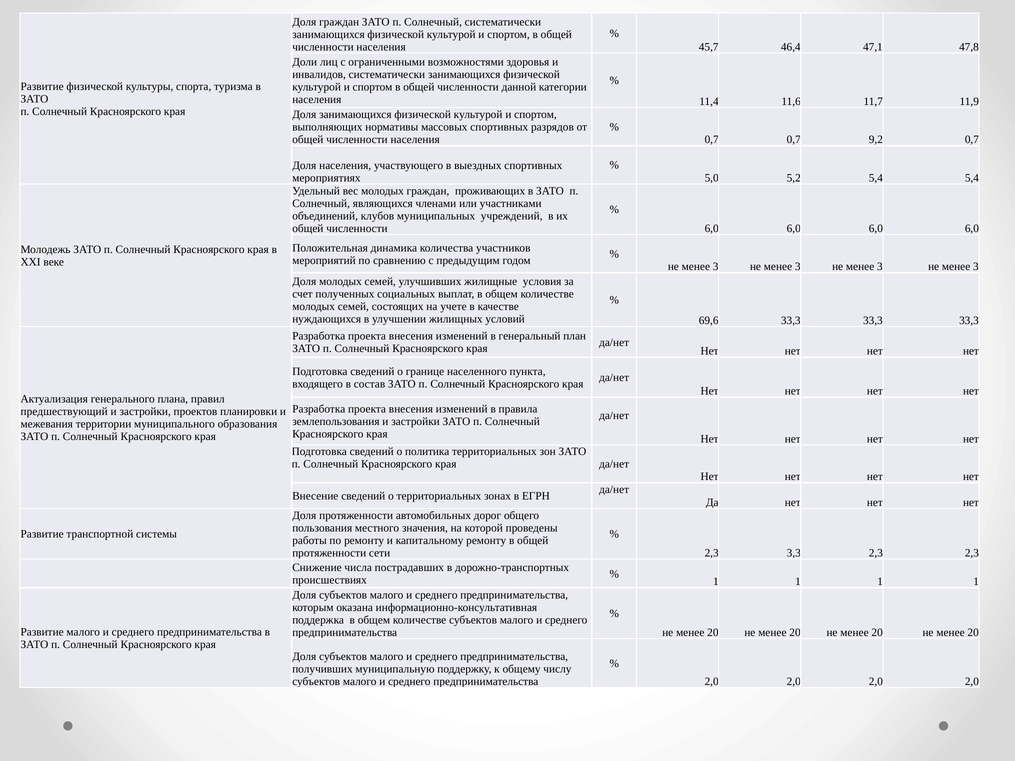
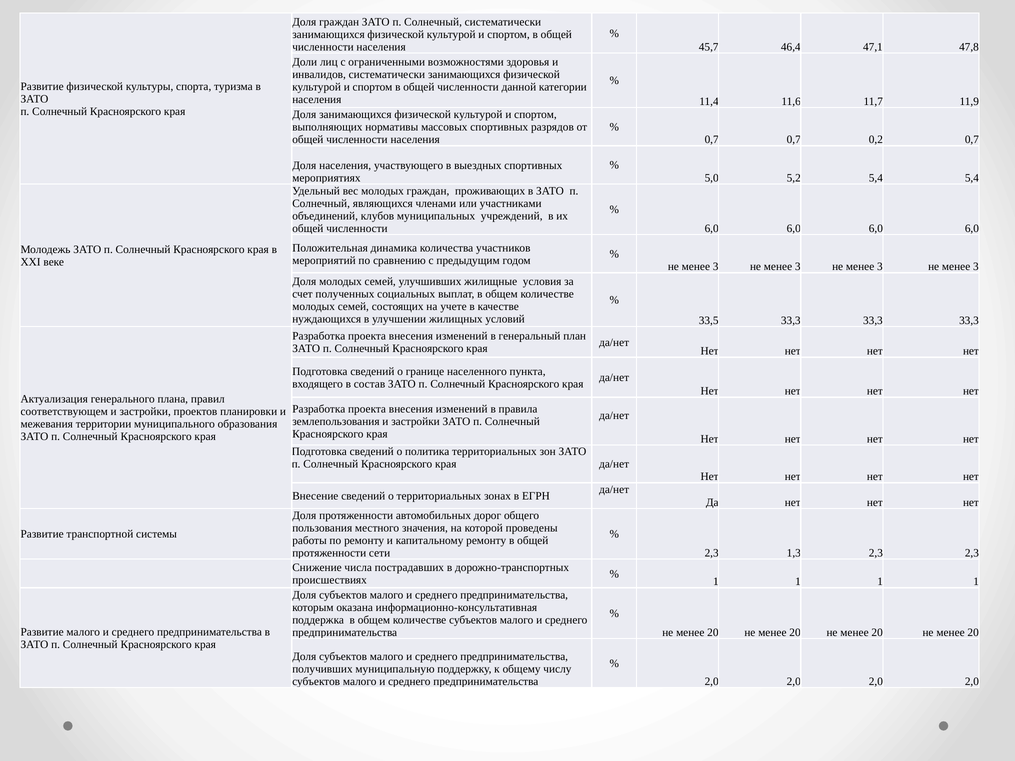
9,2: 9,2 -> 0,2 (876, 140)
69,6: 69,6 -> 33,5 (709, 320)
предшествующий: предшествующий -> соответствующем (64, 412)
3,3: 3,3 -> 1,3 (794, 553)
